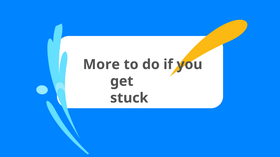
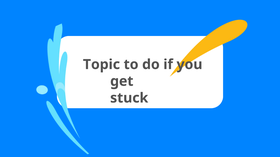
More: More -> Topic (101, 65)
